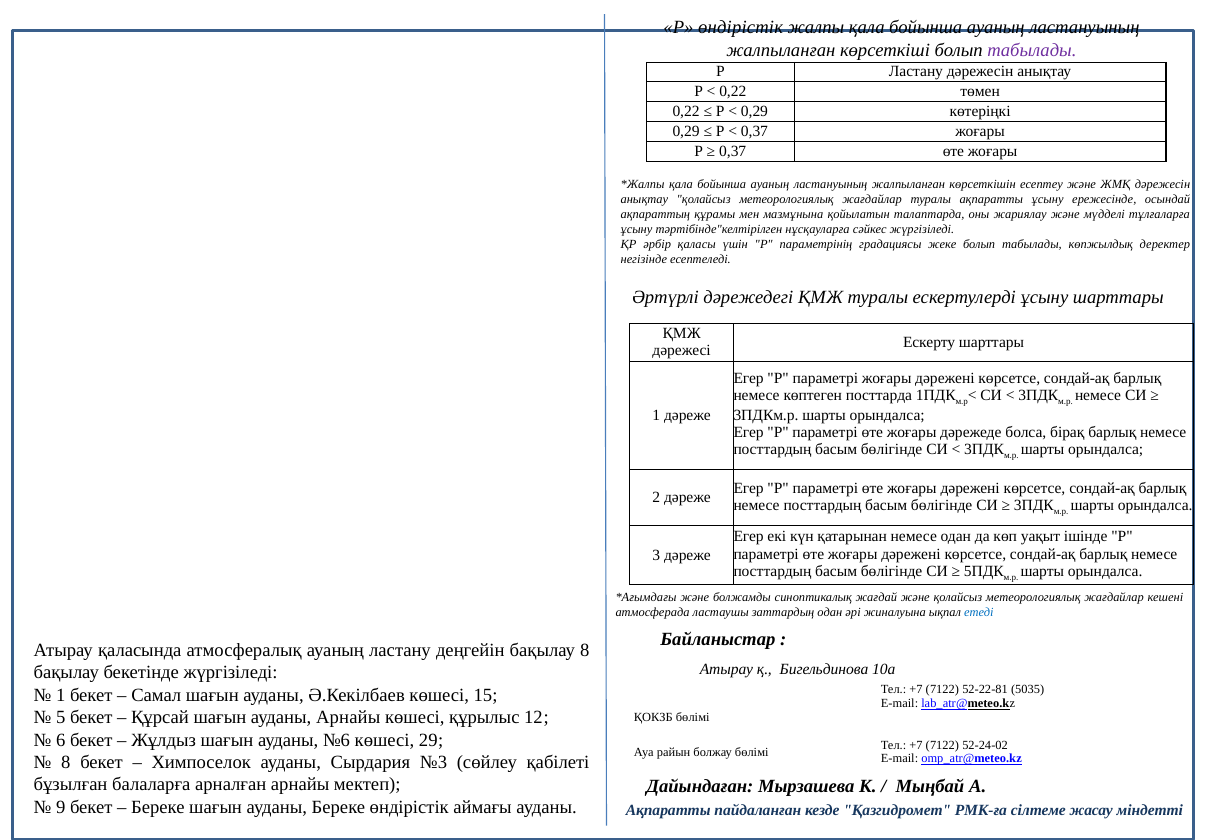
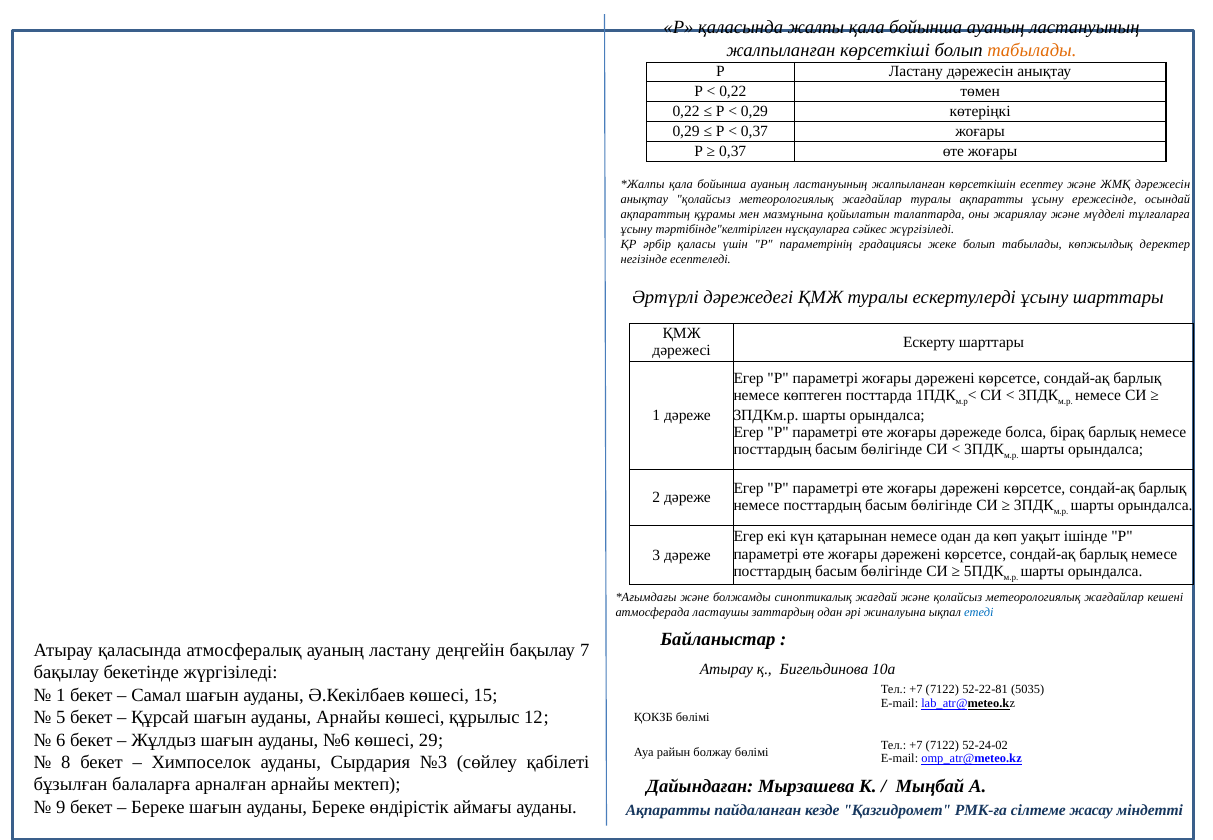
Р өндірістік: өндірістік -> қаласында (741, 27)
табылады colour: purple -> orange (1032, 50)
бақылау 8: 8 -> 7 (585, 650)
